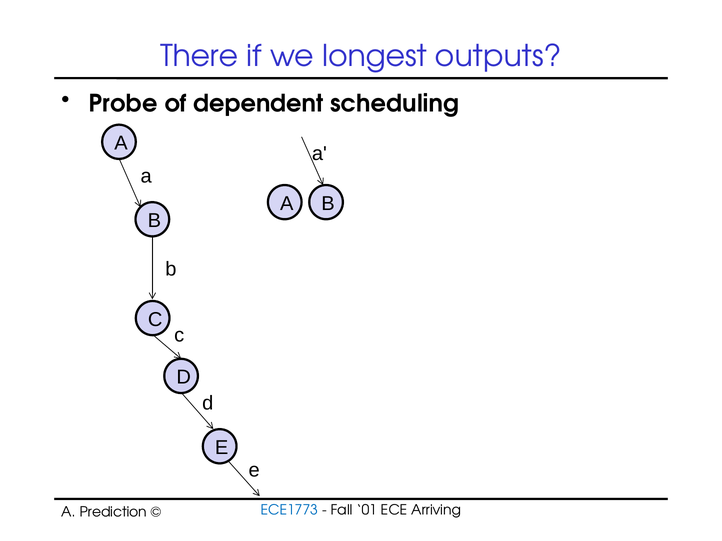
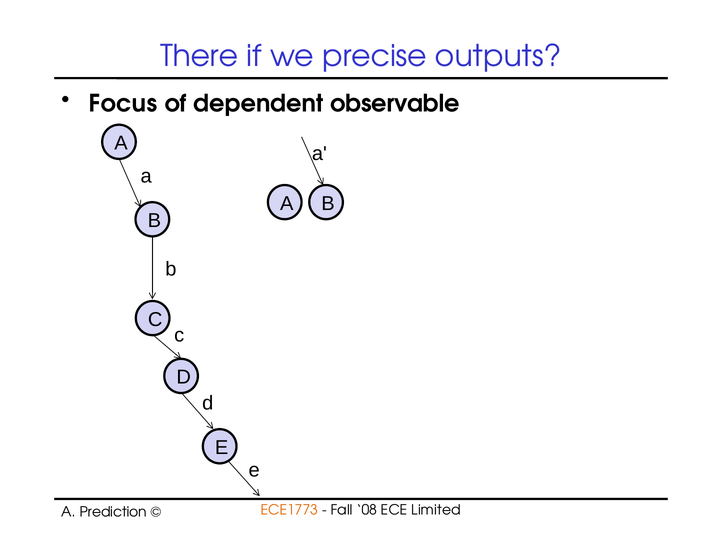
longest: longest -> precise (375, 56)
Probe: Probe -> Focus (123, 104)
scheduling: scheduling -> observable (395, 104)
ECE1773 colour: blue -> orange (289, 511)
01: 01 -> 08 (367, 511)
Arriving: Arriving -> Limited (436, 511)
